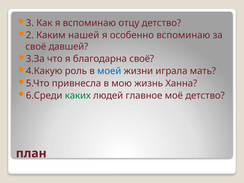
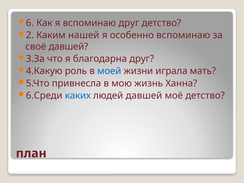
3: 3 -> 6 (30, 23)
вспоминаю отцу: отцу -> друг (129, 23)
благодарна своё: своё -> друг (142, 59)
каких colour: green -> blue (78, 96)
людей главное: главное -> давшей (144, 96)
